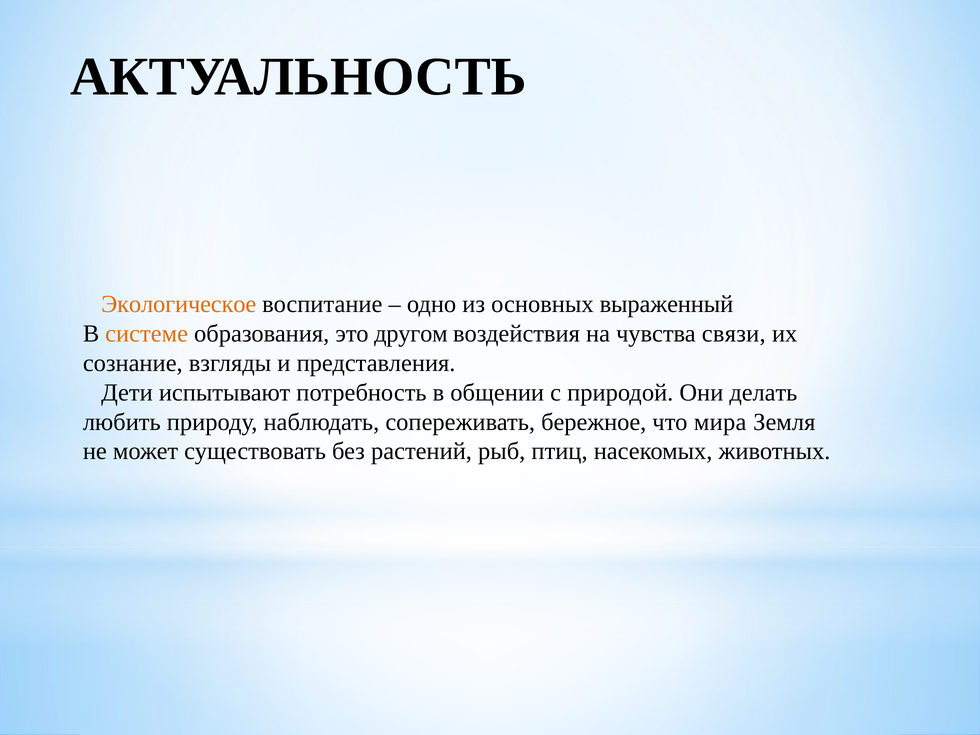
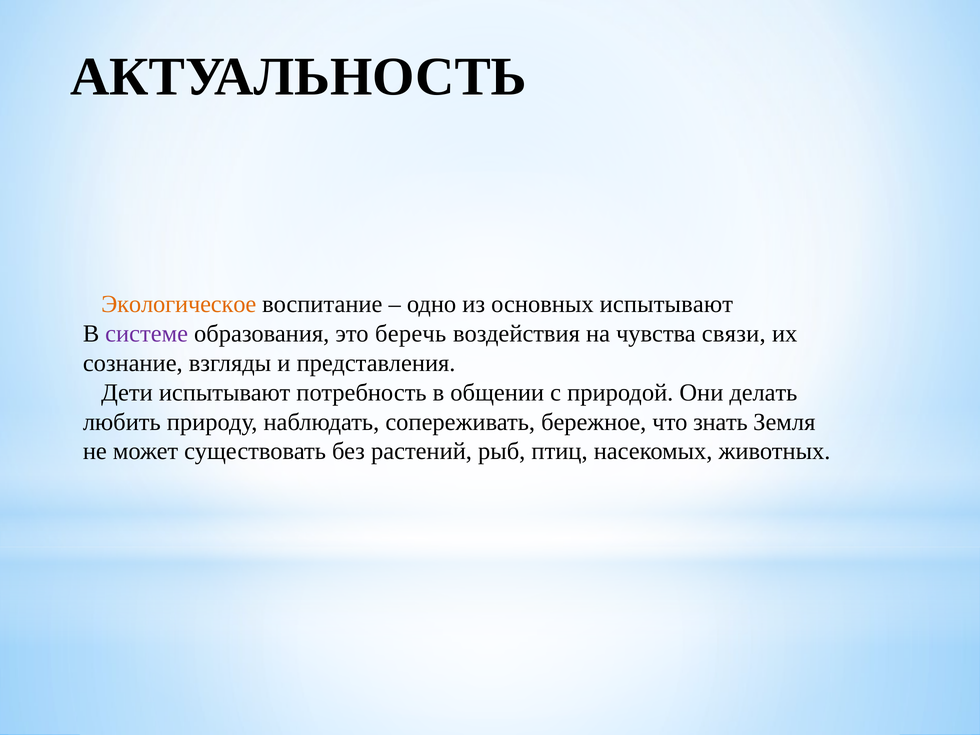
основных выраженный: выраженный -> испытывают (666, 304)
системе colour: orange -> purple (147, 334)
другом: другом -> беречь (411, 334)
мира: мира -> знать (720, 422)
